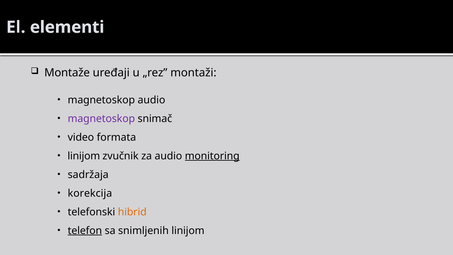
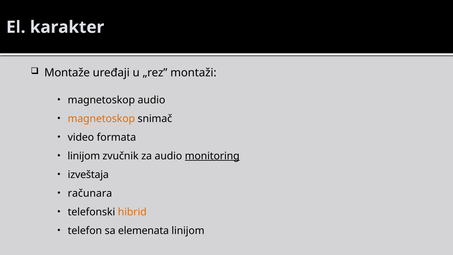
elementi: elementi -> karakter (67, 27)
magnetoskop colour: purple -> orange (101, 118)
sadržaja: sadržaja -> izveštaja (88, 174)
korekcija: korekcija -> računara (90, 193)
telefon underline: present -> none (85, 230)
snimljenih: snimljenih -> elemenata (144, 230)
